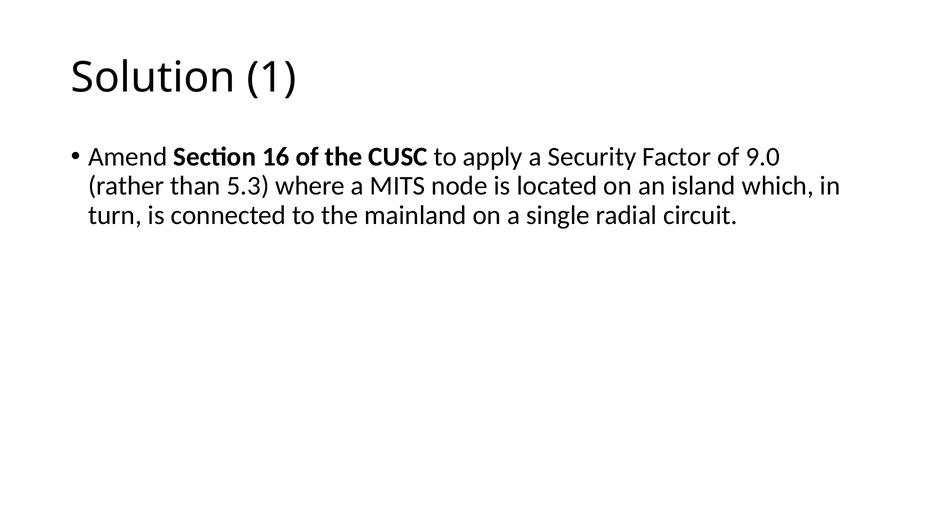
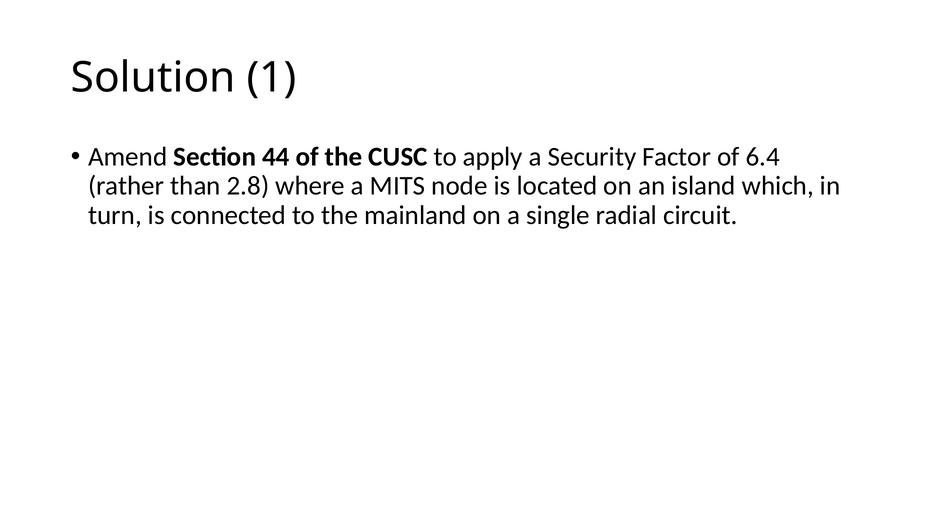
16: 16 -> 44 (276, 157)
9.0: 9.0 -> 6.4 (763, 157)
5.3: 5.3 -> 2.8 (248, 186)
